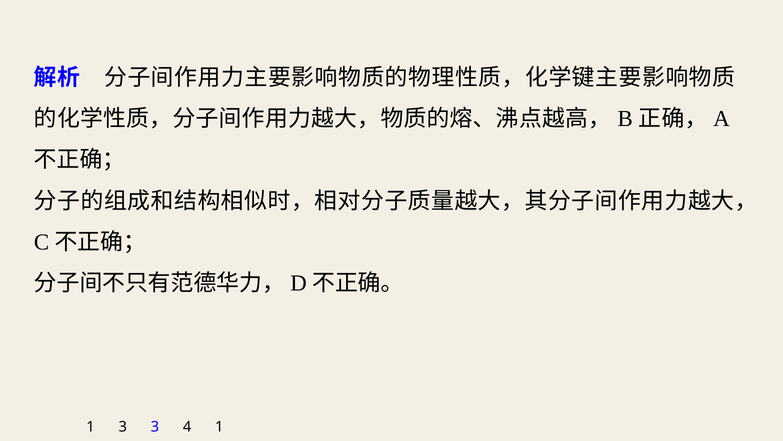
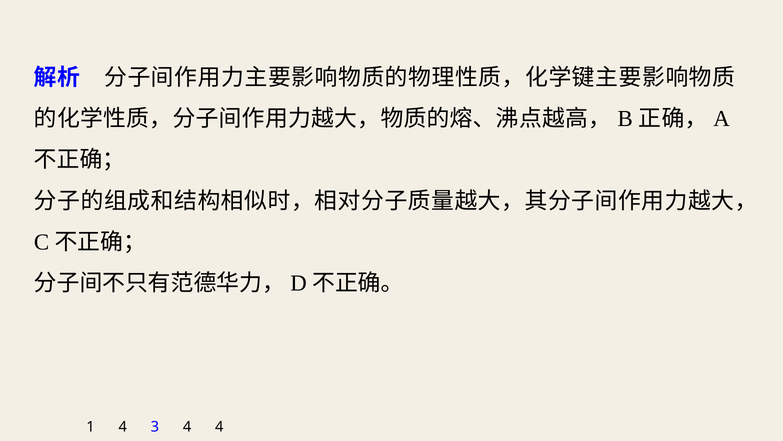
1 3: 3 -> 4 (123, 427)
4 1: 1 -> 4 (219, 427)
